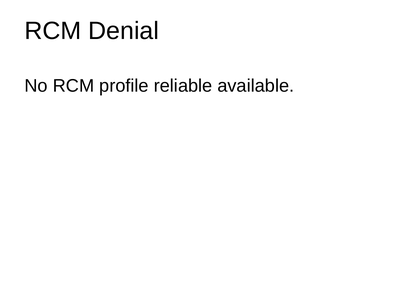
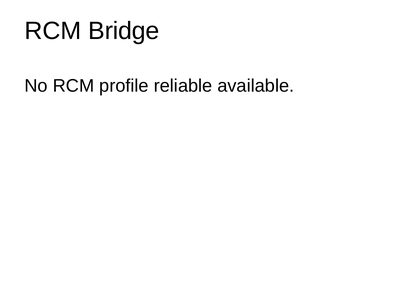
Denial: Denial -> Bridge (124, 31)
